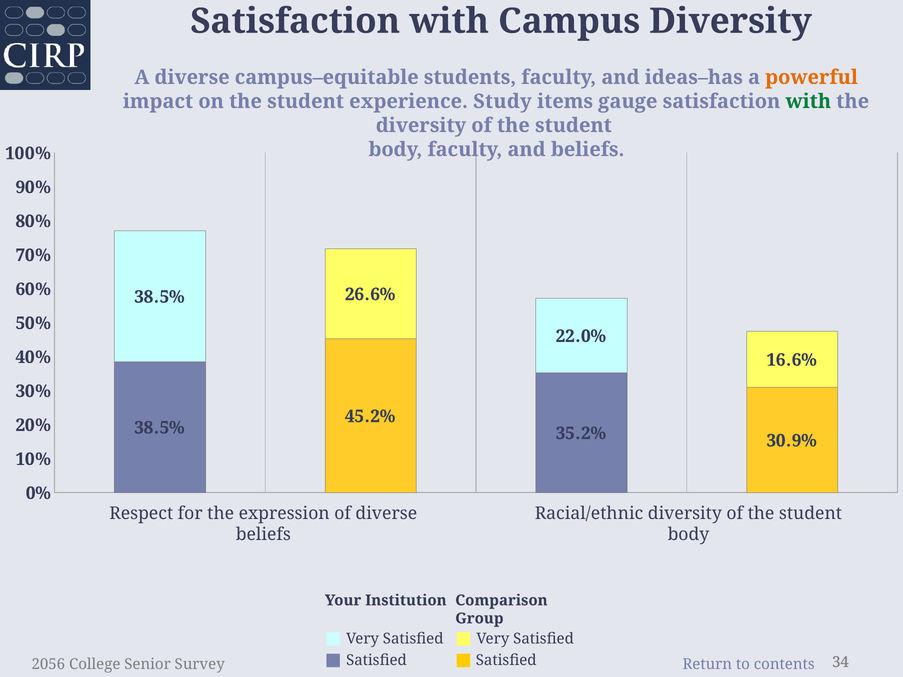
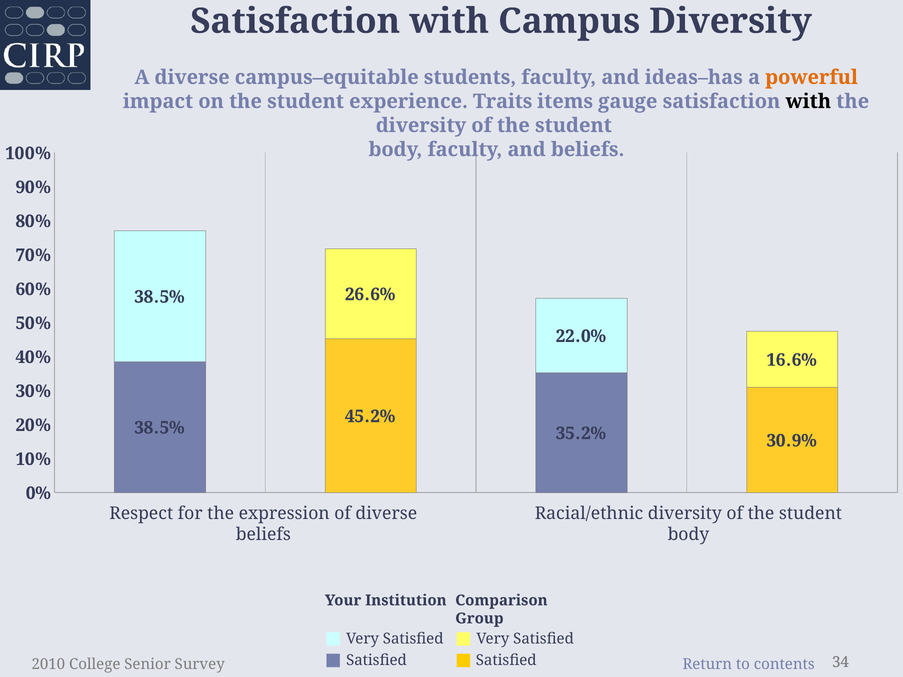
Study: Study -> Traits (503, 101)
with colour: green -> black (808, 101)
2056: 2056 -> 2010 (48, 665)
